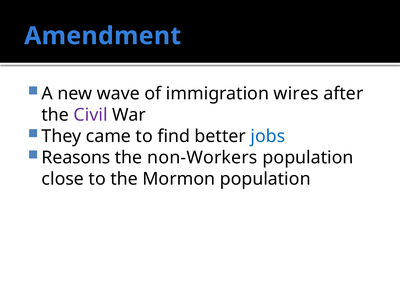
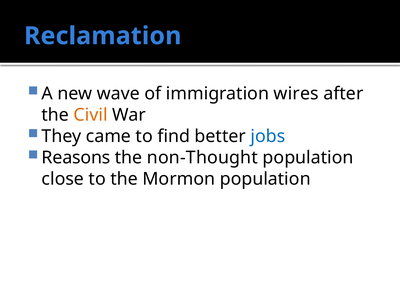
Amendment: Amendment -> Reclamation (103, 36)
Civil colour: purple -> orange (91, 115)
non-Workers: non-Workers -> non-Thought (202, 158)
